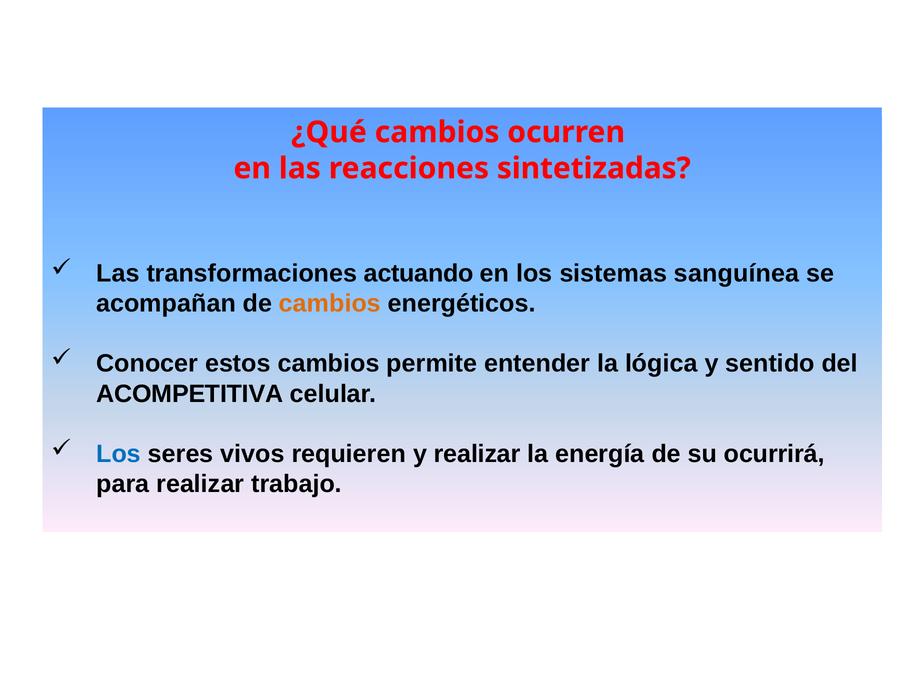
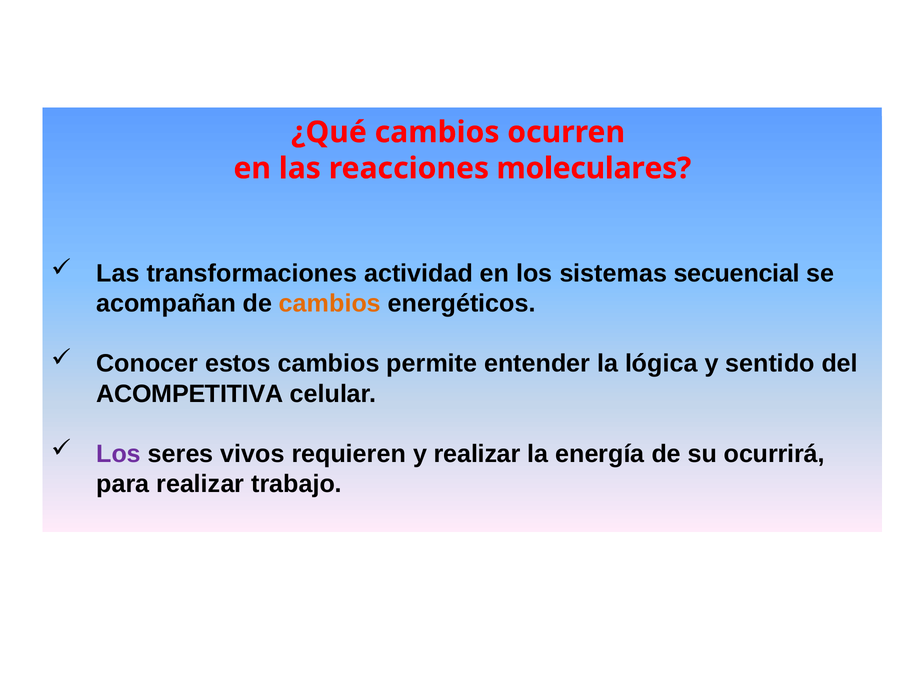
sintetizadas: sintetizadas -> moleculares (594, 168)
actuando: actuando -> actividad (419, 273)
sanguínea: sanguínea -> secuencial (737, 273)
Los colour: blue -> purple (119, 454)
